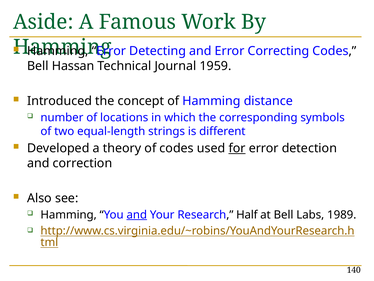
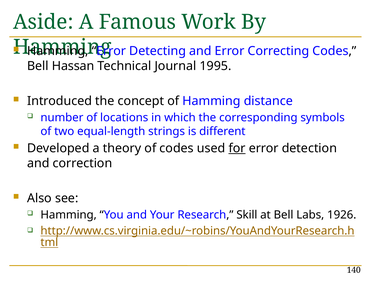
1959: 1959 -> 1995 (215, 66)
and underline: present -> none (137, 214)
Half: Half -> Skill (247, 214)
1989: 1989 -> 1926 (342, 214)
